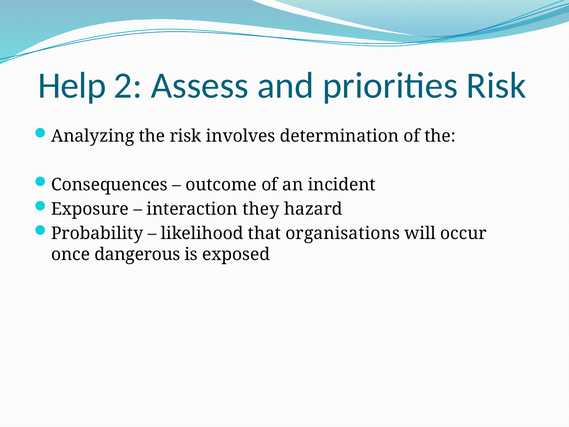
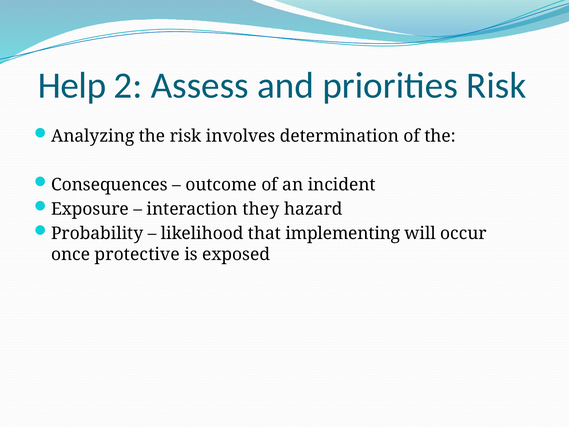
organisations: organisations -> implementing (343, 233)
dangerous: dangerous -> protective (137, 254)
